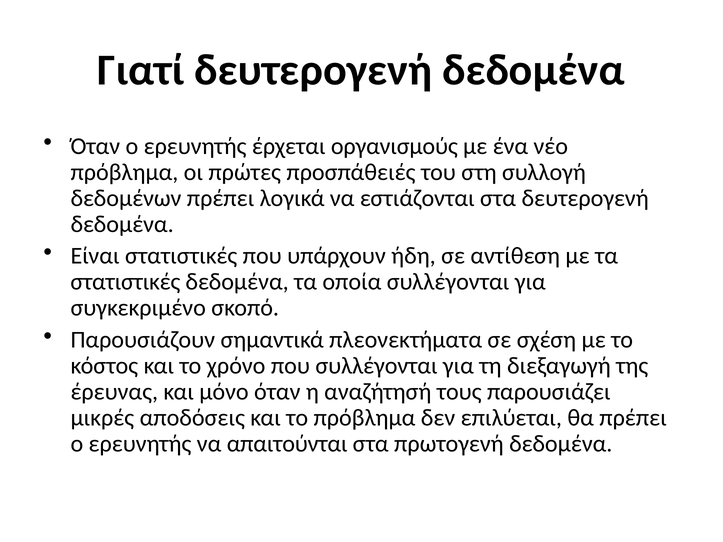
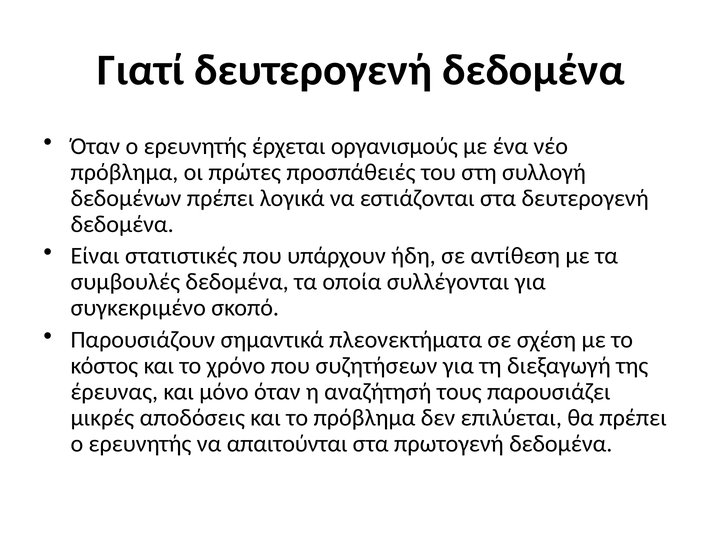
στατιστικές: στατιστικές -> συμβουλές (125, 282)
που συλλέγονται: συλλέγονται -> συζητήσεων (376, 366)
